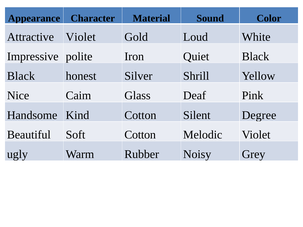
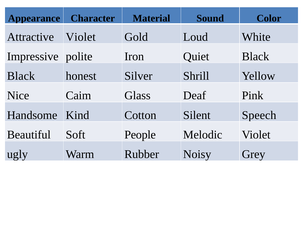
Degree: Degree -> Speech (259, 115)
Soft Cotton: Cotton -> People (140, 135)
